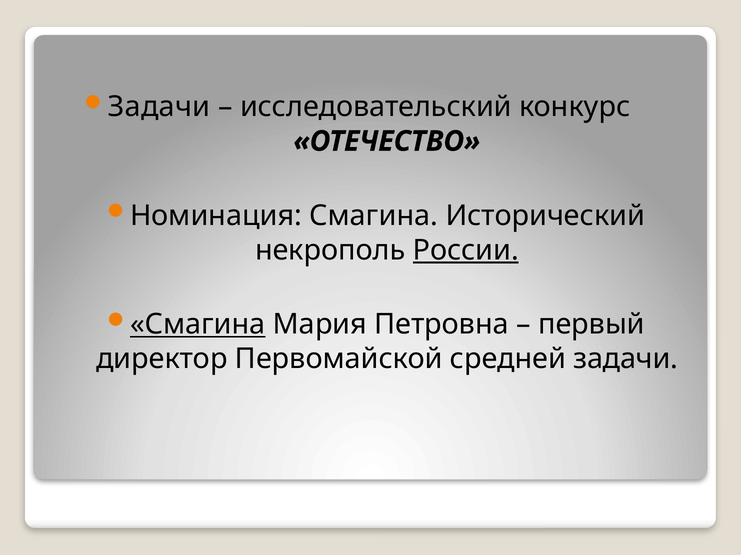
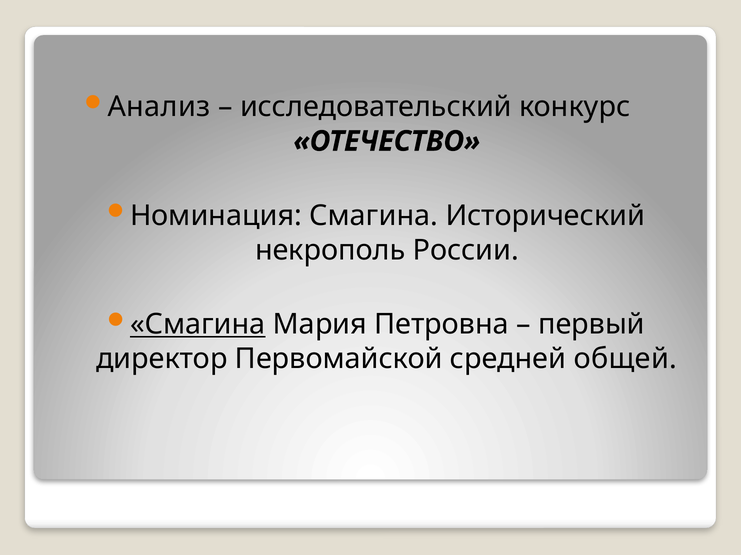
Задачи: Задачи -> Анализ (159, 107)
России underline: present -> none (466, 250)
средней задачи: задачи -> общей (625, 359)
